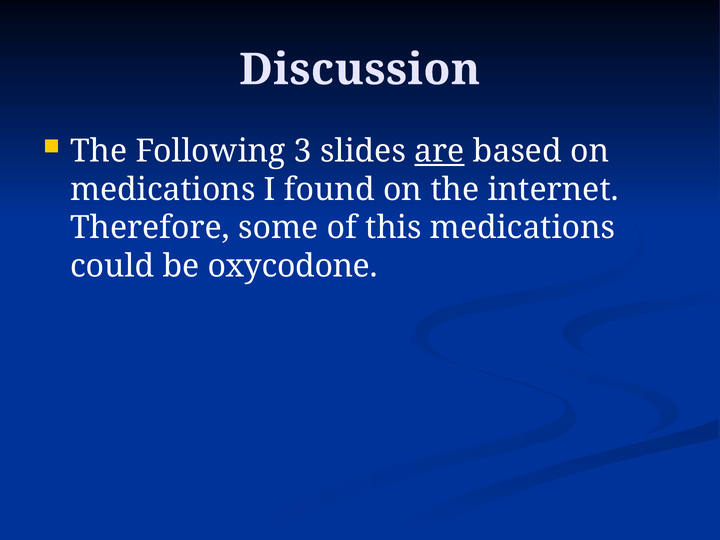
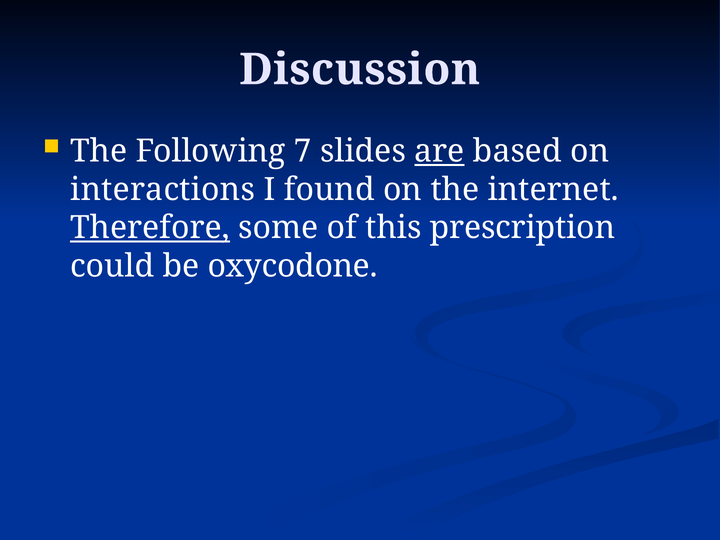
3: 3 -> 7 (303, 151)
medications: medications -> interactions (163, 189)
Therefore underline: none -> present (150, 228)
this medications: medications -> prescription (523, 228)
